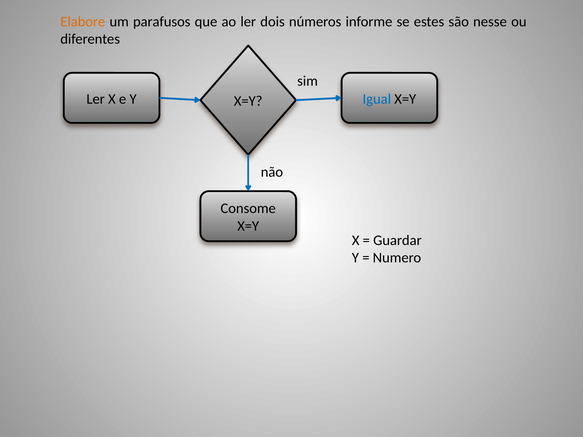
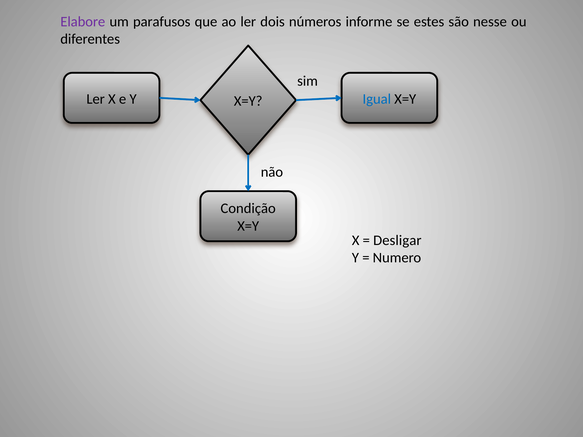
Elabore colour: orange -> purple (83, 22)
Consome: Consome -> Condição (248, 209)
Guardar: Guardar -> Desligar (397, 240)
